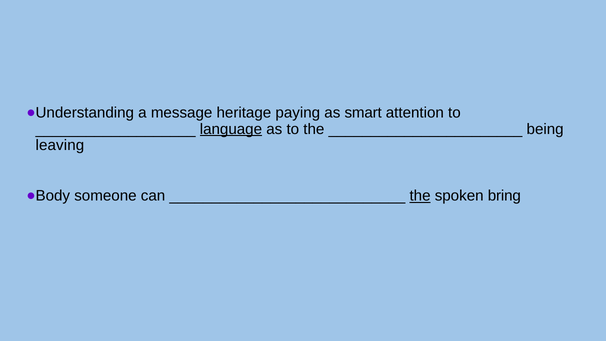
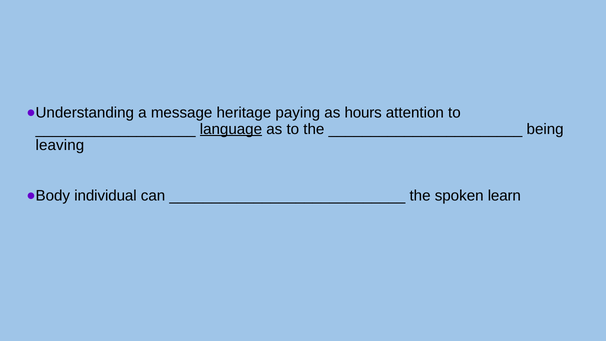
smart: smart -> hours (363, 113)
someone: someone -> individual (105, 196)
the underline: present -> none (420, 196)
bring: bring -> learn (504, 196)
